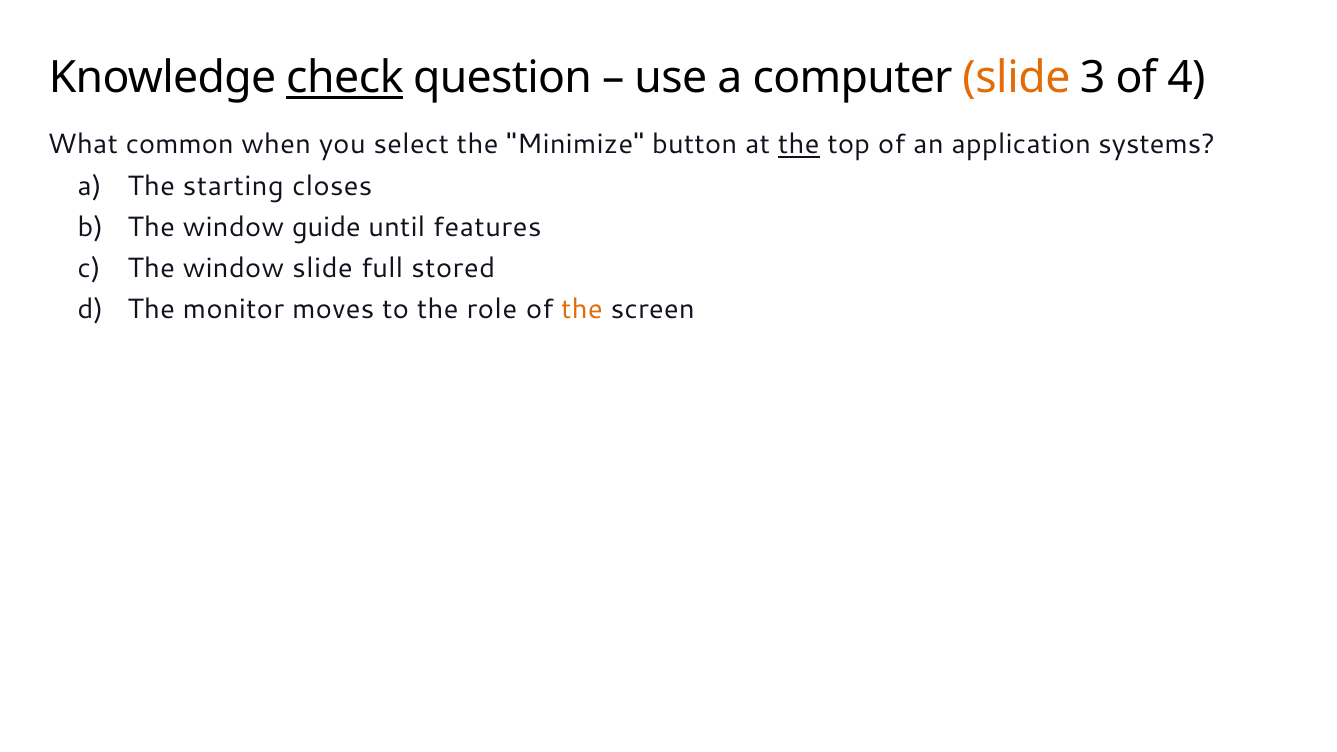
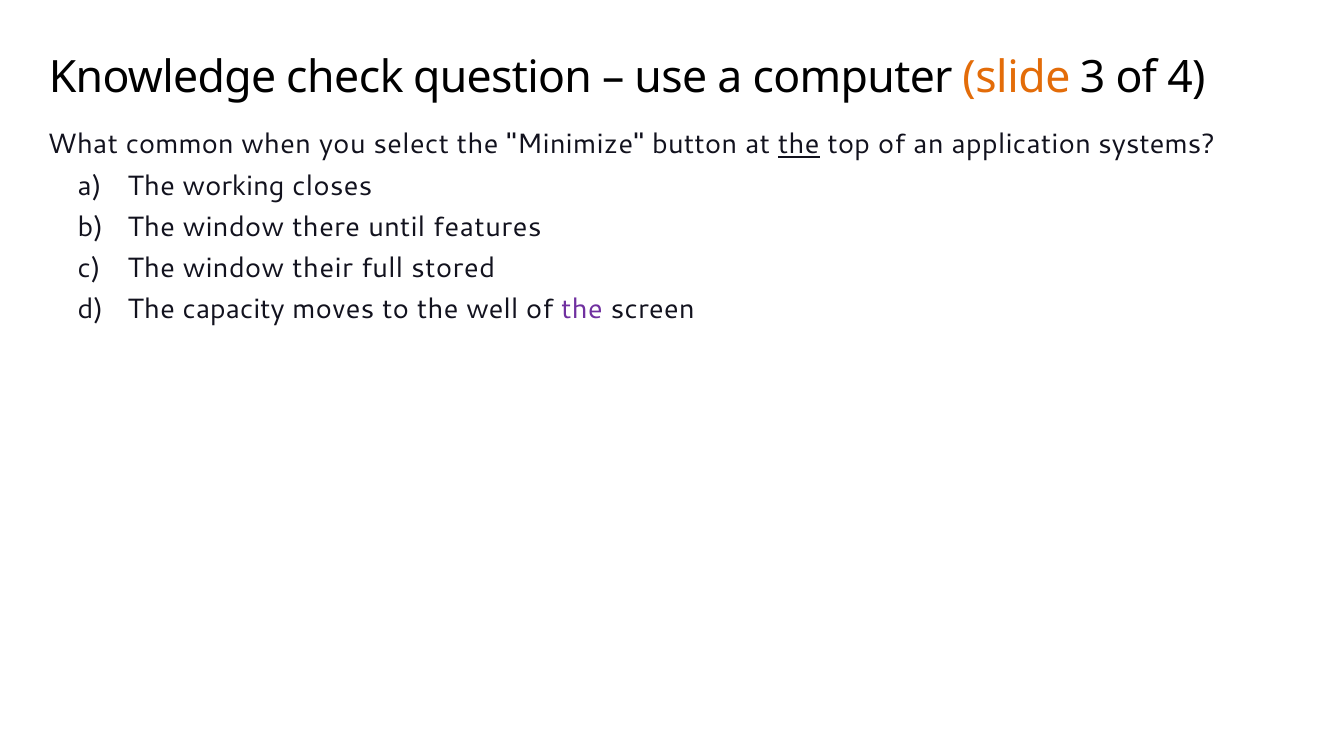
check underline: present -> none (345, 78)
starting: starting -> working (234, 186)
guide: guide -> there (326, 227)
window slide: slide -> their (323, 268)
monitor: monitor -> capacity (234, 310)
role: role -> well (492, 310)
the colour: orange -> purple (582, 310)
